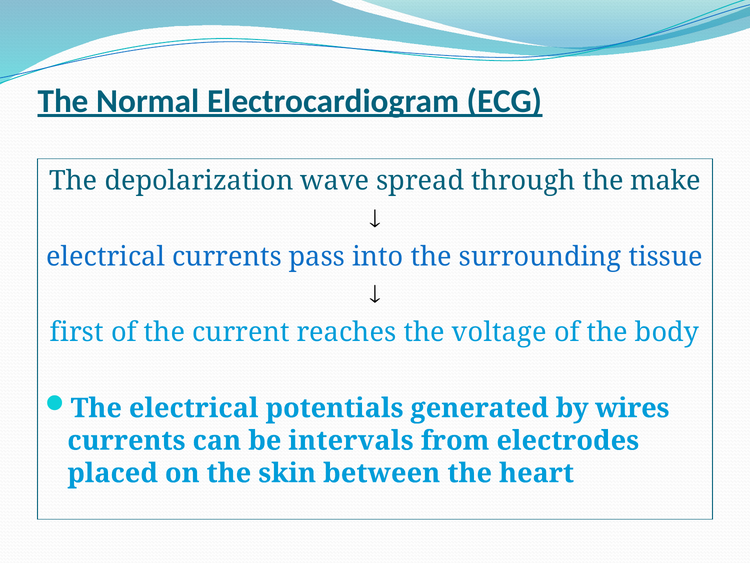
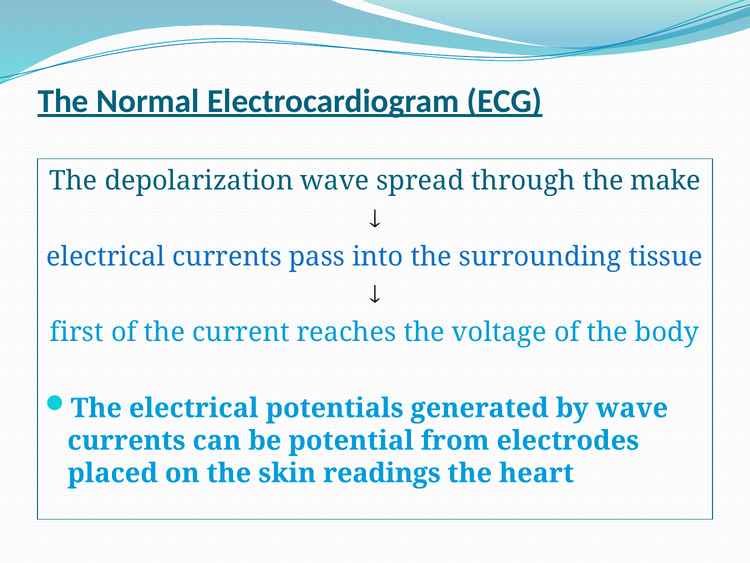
by wires: wires -> wave (632, 408)
intervals: intervals -> potential (351, 440)
between: between -> readings (382, 473)
